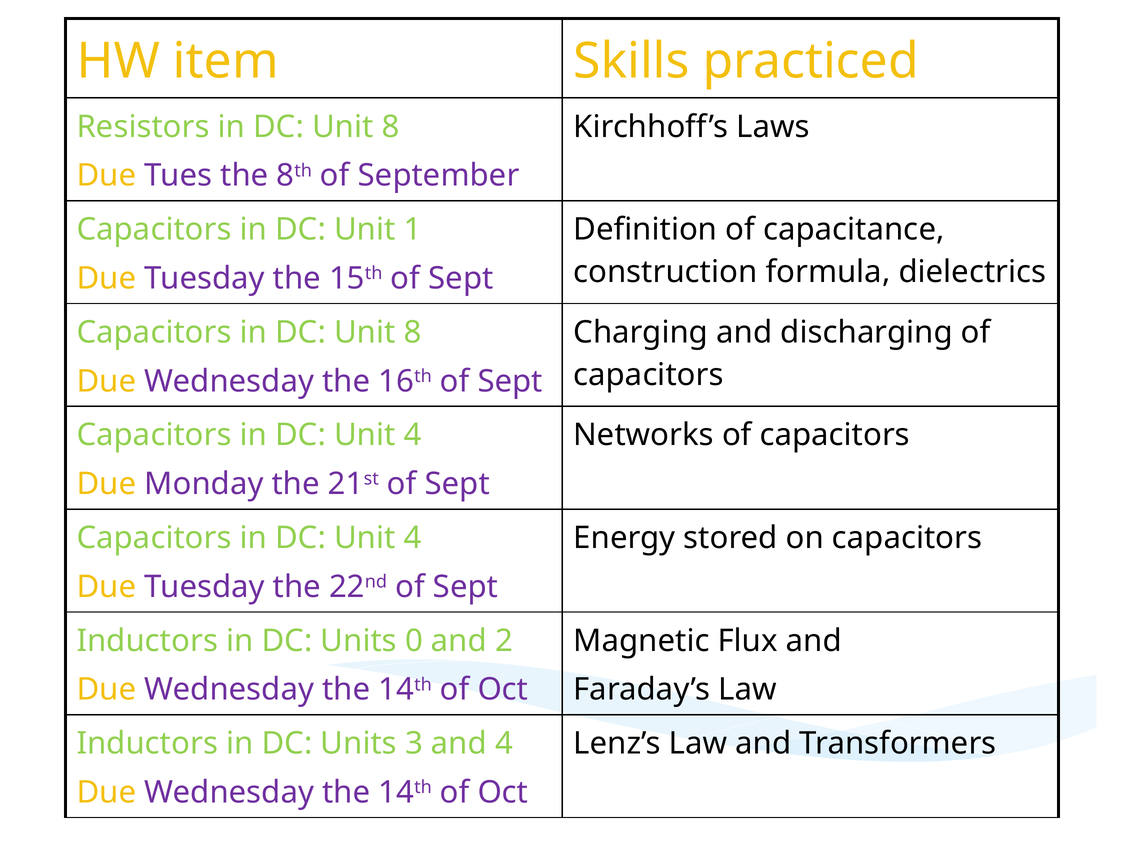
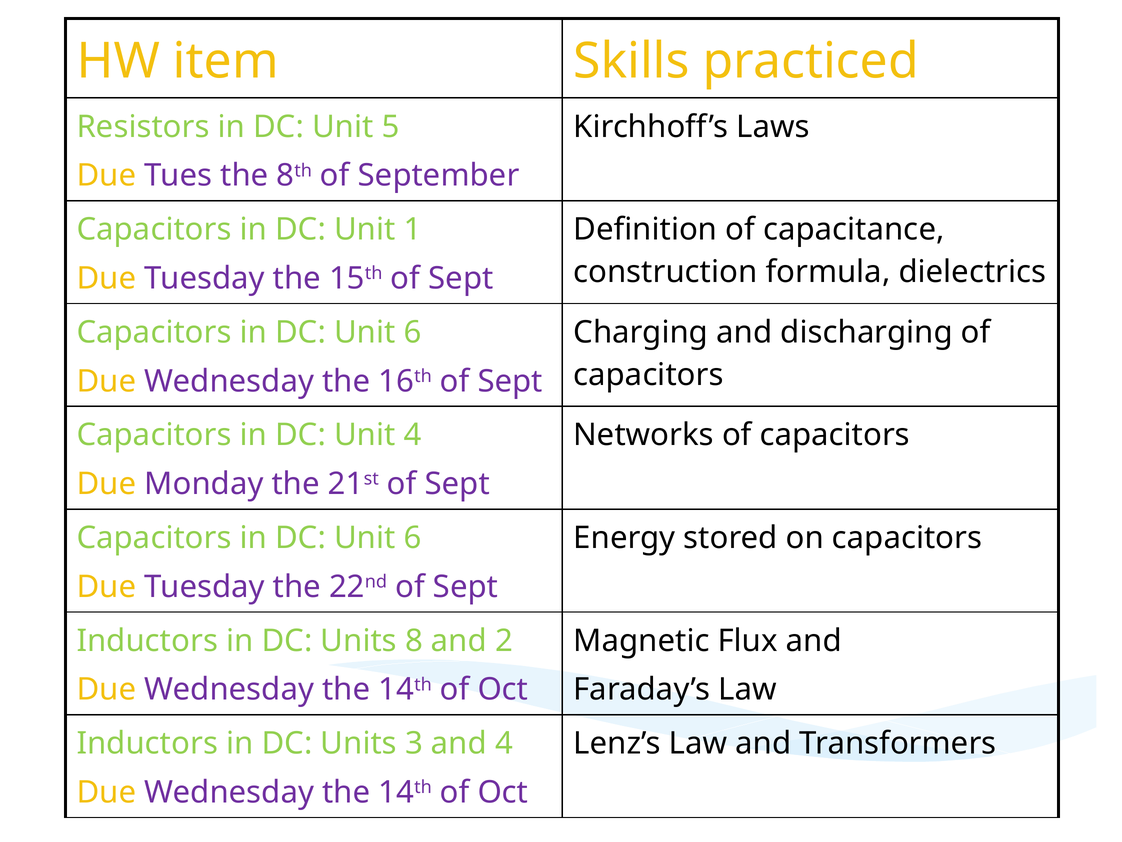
8: 8 -> 5 (391, 127)
8: 8 -> 6 (413, 332)
4: 4 -> 6 (413, 538)
0: 0 -> 8 (414, 640)
